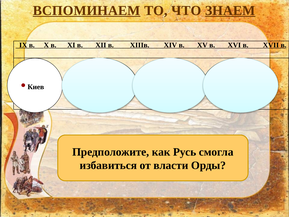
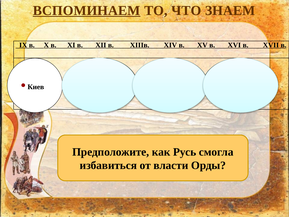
ЗНАЕМ underline: present -> none (230, 11)
